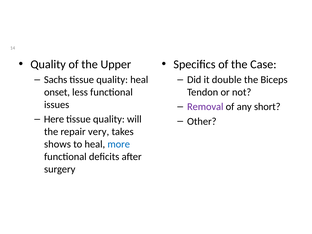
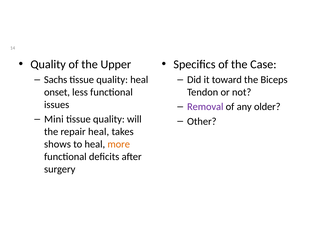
double: double -> toward (227, 80)
short: short -> older (267, 107)
Here: Here -> Mini (54, 119)
repair very: very -> heal (99, 132)
more colour: blue -> orange (119, 144)
